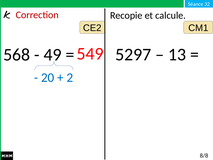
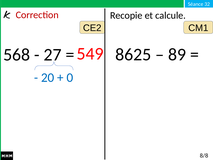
5297: 5297 -> 8625 (133, 55)
13: 13 -> 89 (177, 55)
49: 49 -> 27 (53, 55)
2: 2 -> 0 (70, 78)
